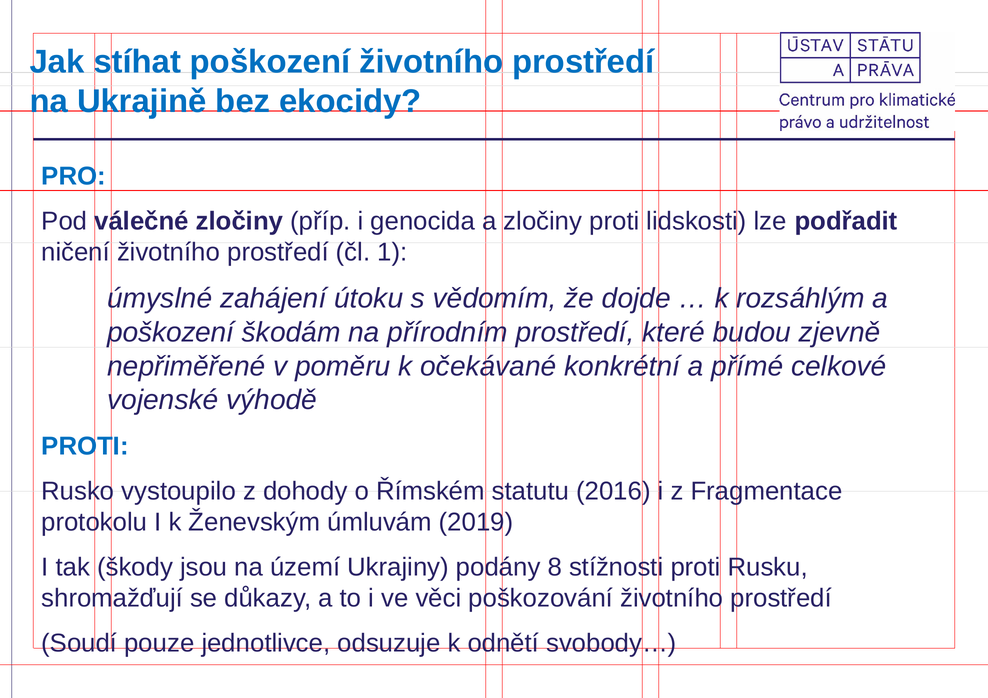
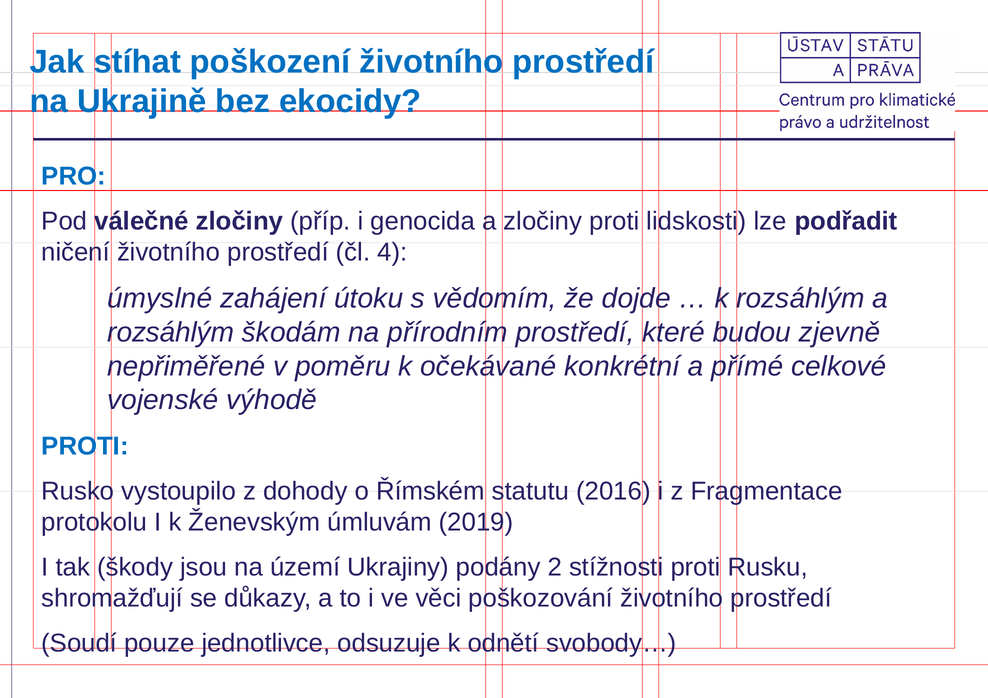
1: 1 -> 4 (392, 252)
poškození: poškození -> rozsáhlým (171, 333)
8: 8 -> 2 (555, 568)
